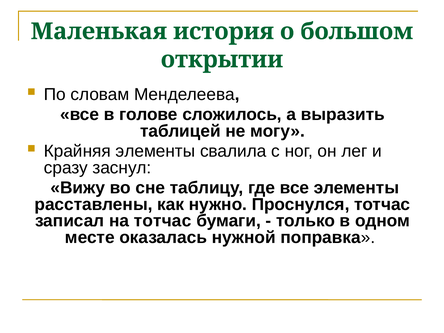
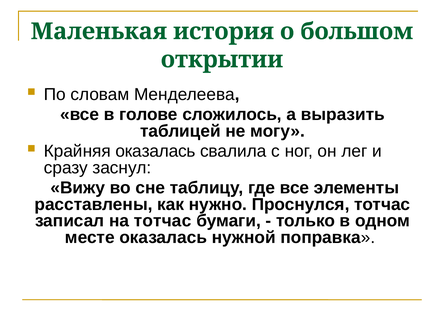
Крайняя элементы: элементы -> оказалась (156, 151)
